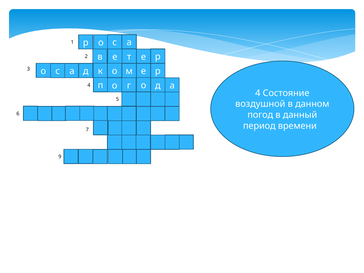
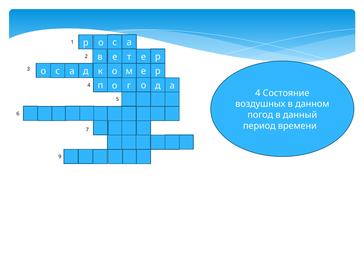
воздушной: воздушной -> воздушных (260, 104)
